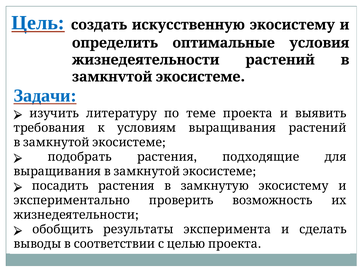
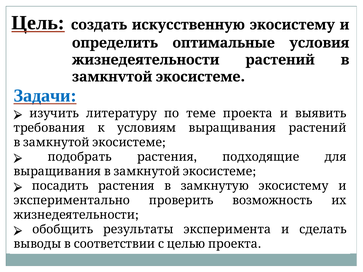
Цель colour: blue -> black (38, 23)
